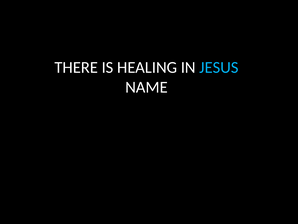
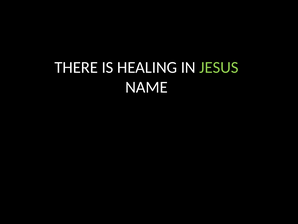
JESUS colour: light blue -> light green (219, 67)
